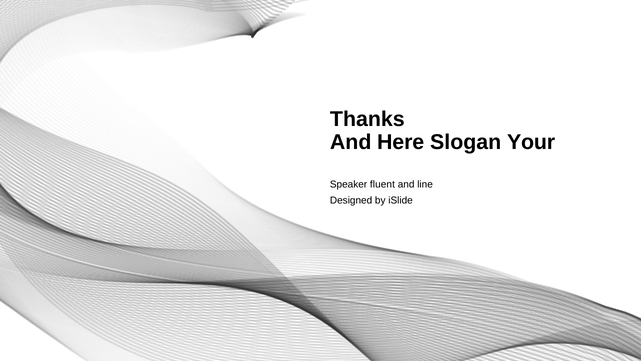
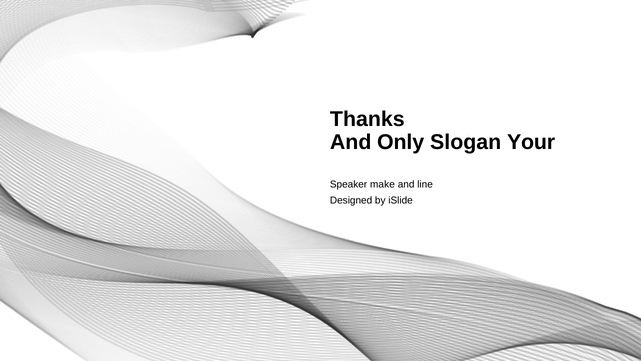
Here: Here -> Only (401, 142)
fluent: fluent -> make (382, 184)
